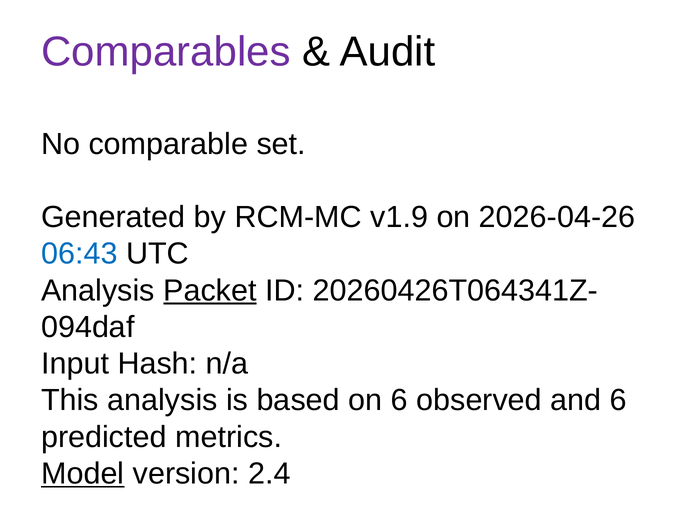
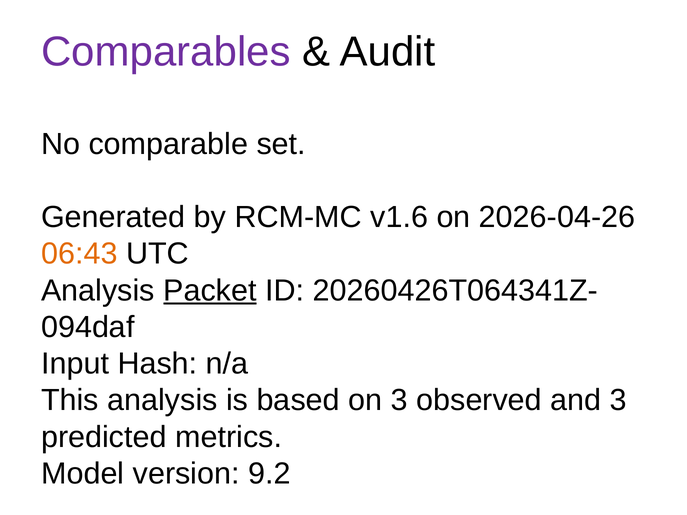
v1.9: v1.9 -> v1.6 (399, 217)
06:43 colour: blue -> orange (79, 254)
on 6: 6 -> 3 (399, 401)
and 6: 6 -> 3 (618, 401)
Model underline: present -> none (83, 474)
2.4: 2.4 -> 9.2 (269, 474)
